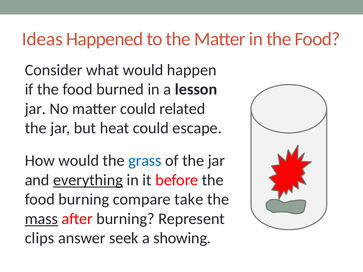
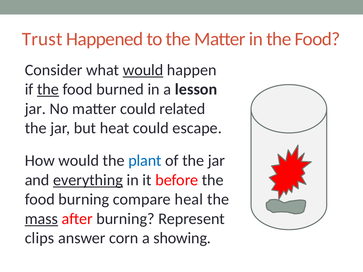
Ideas: Ideas -> Trust (42, 39)
would underline: none -> present (143, 70)
the underline: none -> present (48, 89)
grass: grass -> plant (145, 161)
take: take -> heal (189, 200)
seek: seek -> corn (124, 238)
